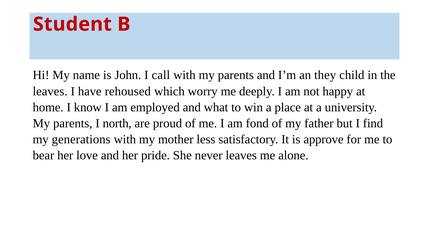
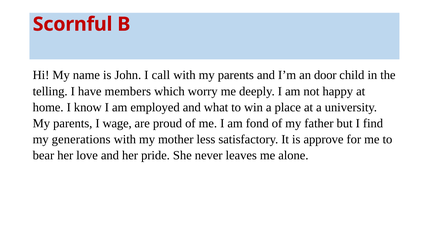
Student: Student -> Scornful (73, 24)
they: they -> door (325, 75)
leaves: leaves -> telling (50, 91)
rehoused: rehoused -> members (128, 91)
north: north -> wage (117, 124)
